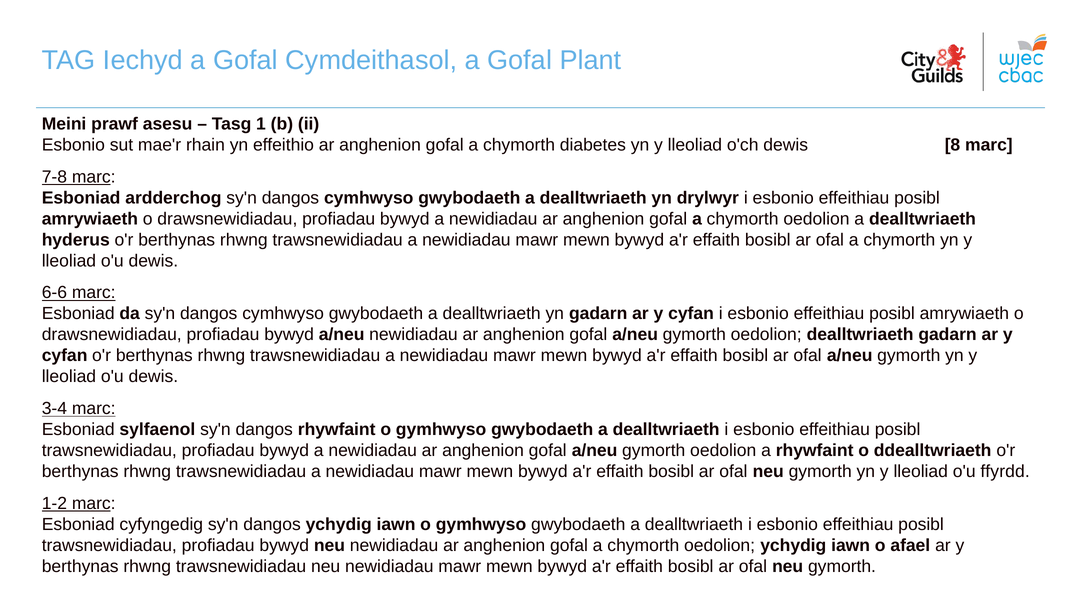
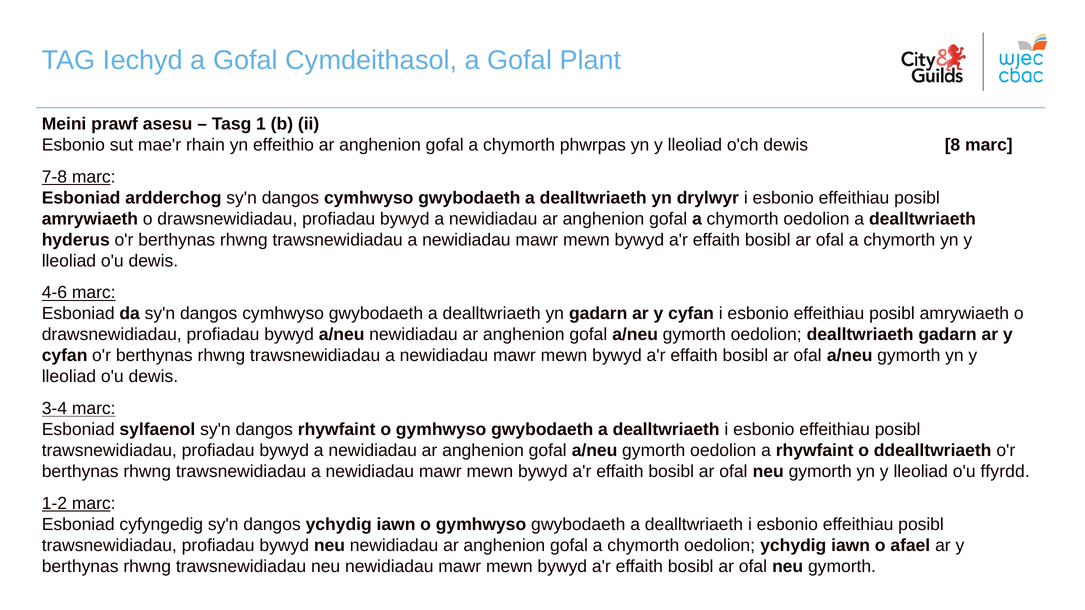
diabetes: diabetes -> phwrpas (593, 145)
6-6: 6-6 -> 4-6 (54, 293)
